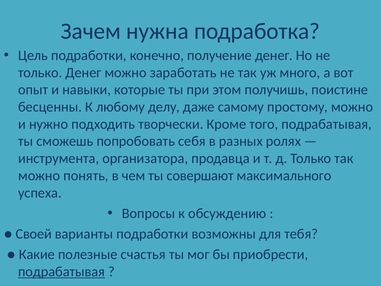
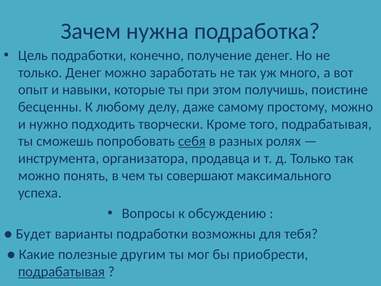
себя underline: none -> present (192, 141)
Своей: Своей -> Будет (34, 234)
счастья: счастья -> другим (143, 254)
